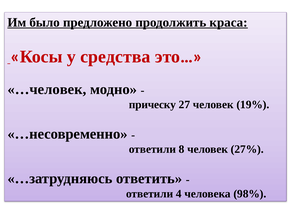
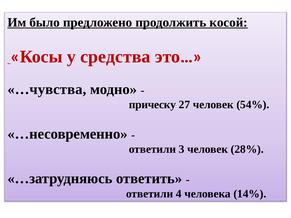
краса: краса -> косой (229, 22)
…человек: …человек -> …чувства (47, 89)
19%: 19% -> 54% (253, 105)
8: 8 -> 3 (182, 149)
27%: 27% -> 28% (247, 149)
98%: 98% -> 14% (250, 194)
